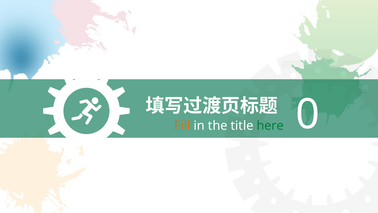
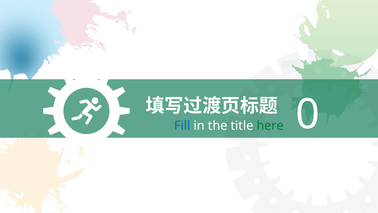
Fill colour: orange -> blue (182, 126)
